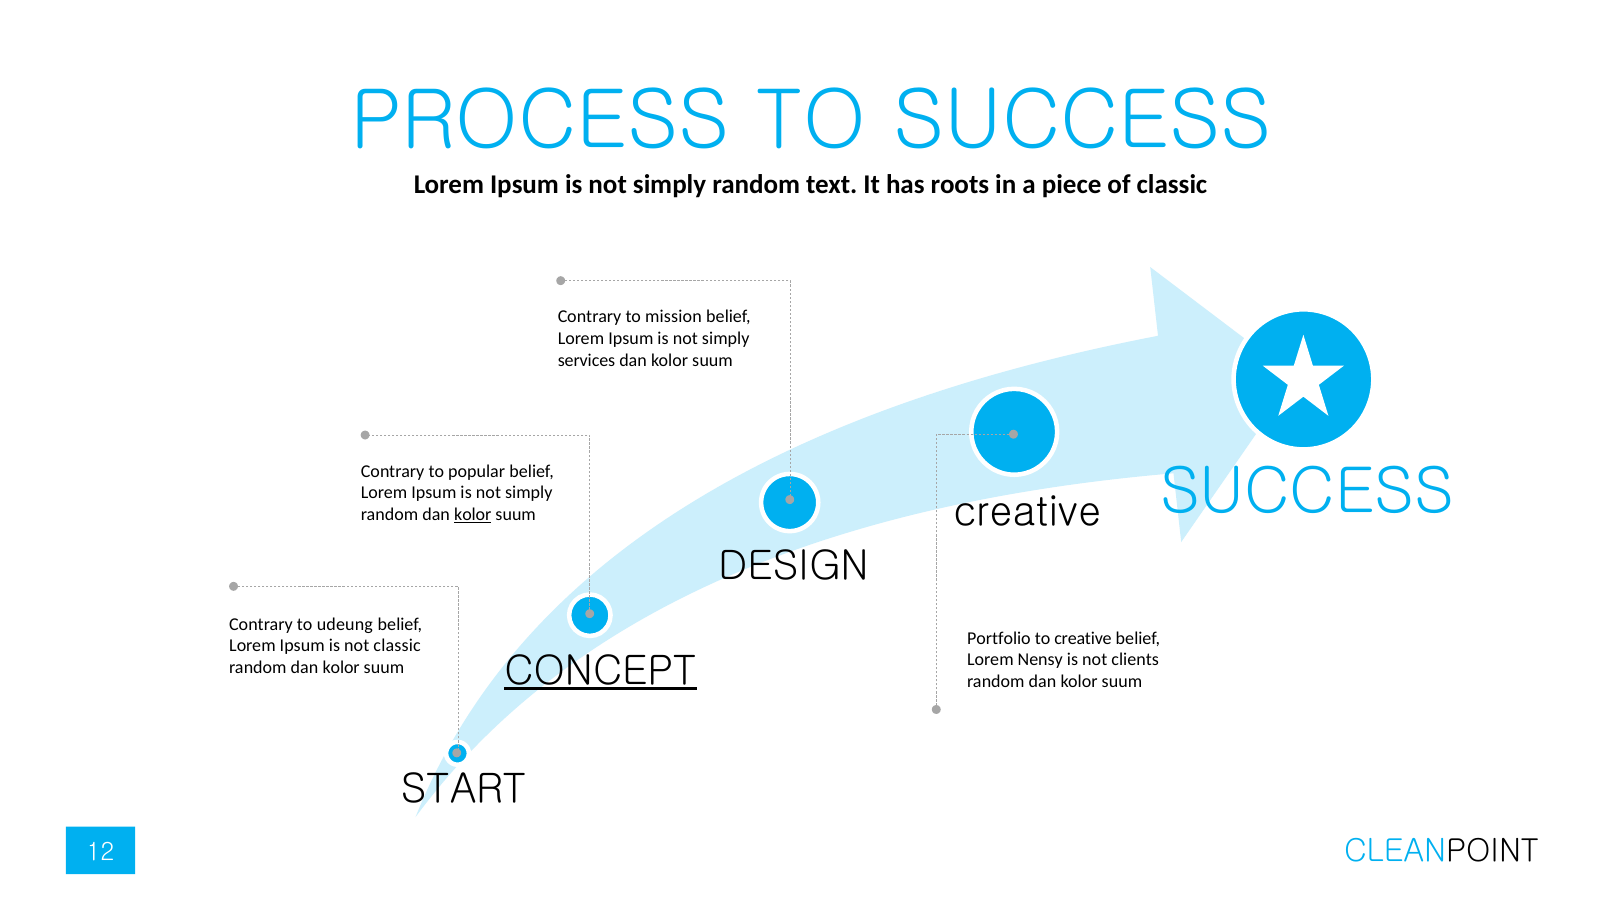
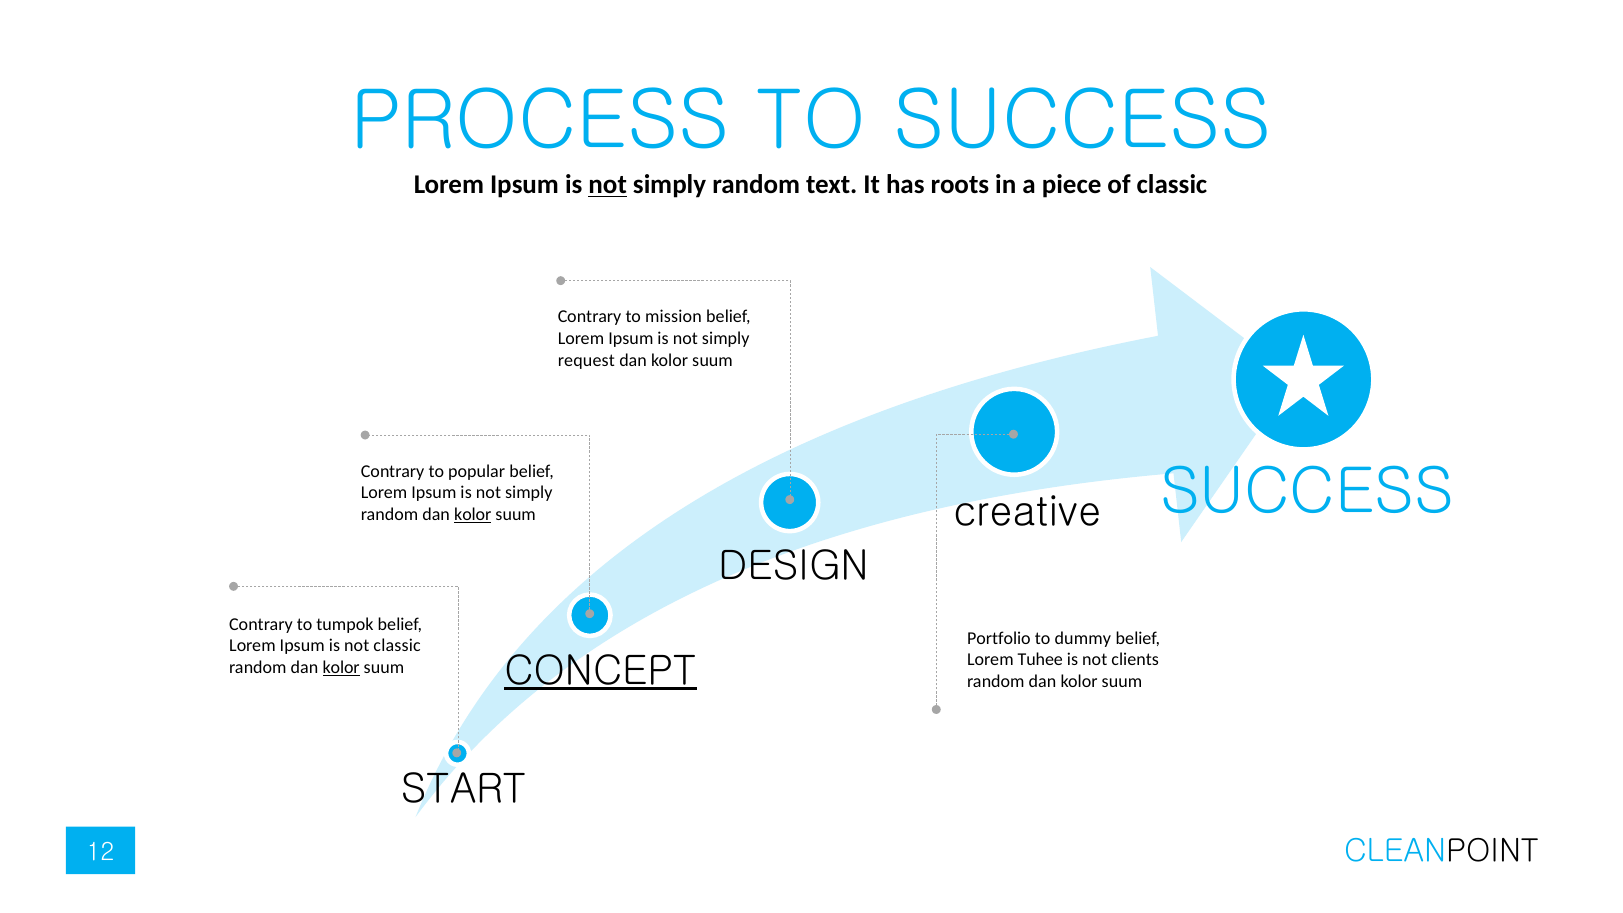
not underline: none -> present (608, 185)
services: services -> request (586, 360)
udeung: udeung -> tumpok (345, 624)
to creative: creative -> dummy (1083, 638)
Nensy: Nensy -> Tuhee (1040, 660)
kolor underline: none -> present (341, 667)
